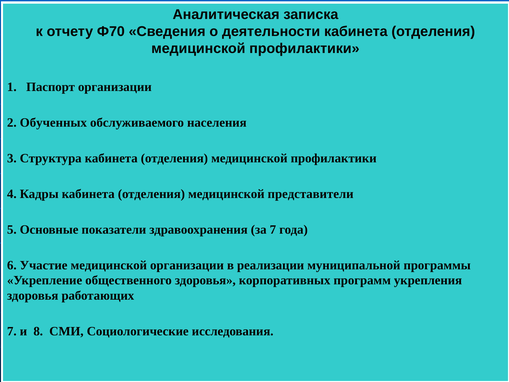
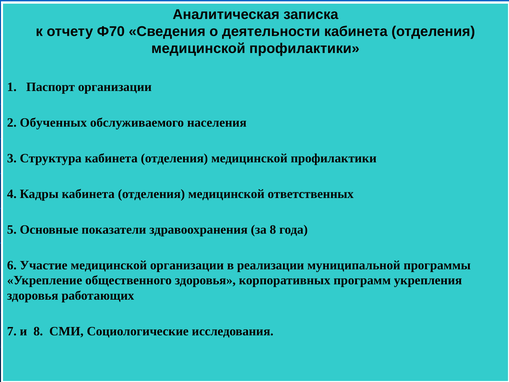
представители: представители -> ответственных (311, 194)
за 7: 7 -> 8 (273, 229)
